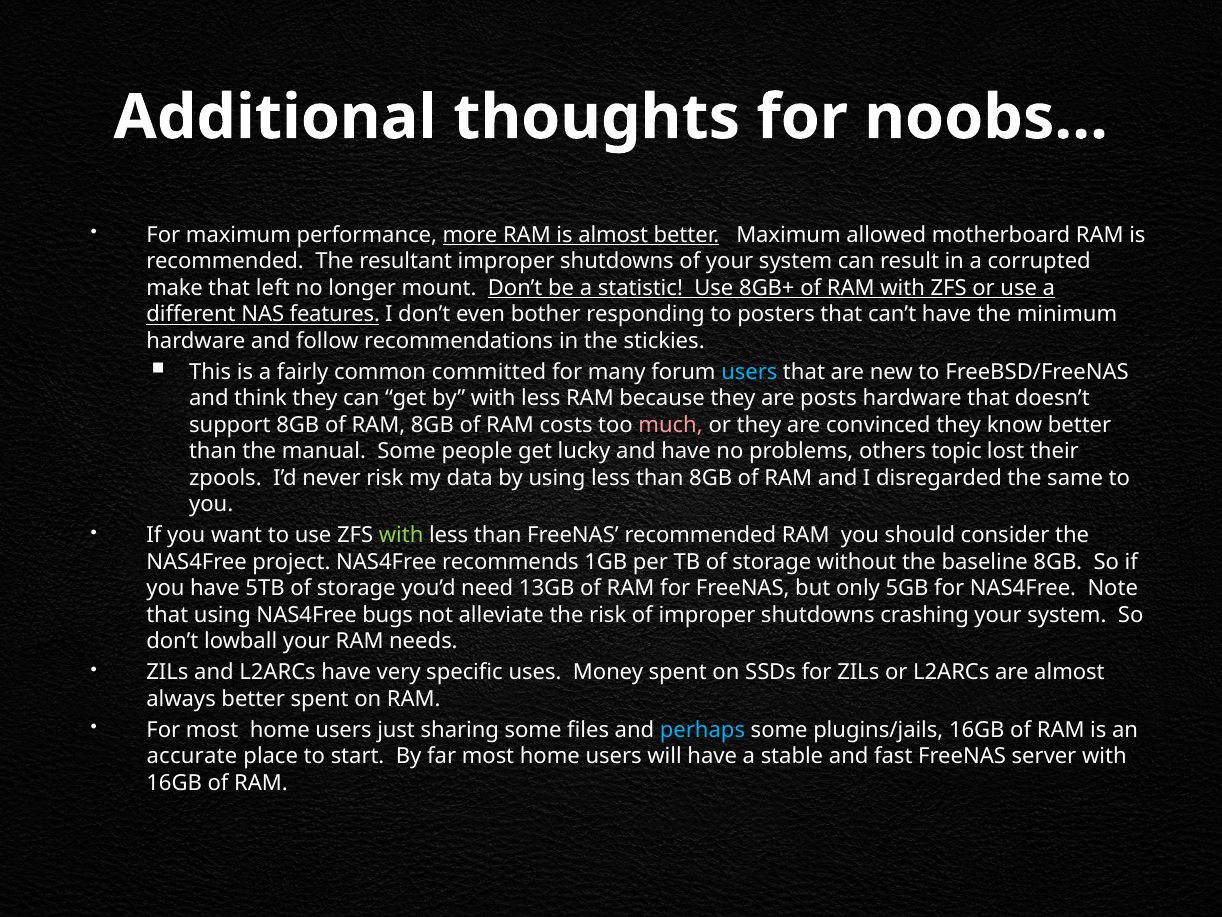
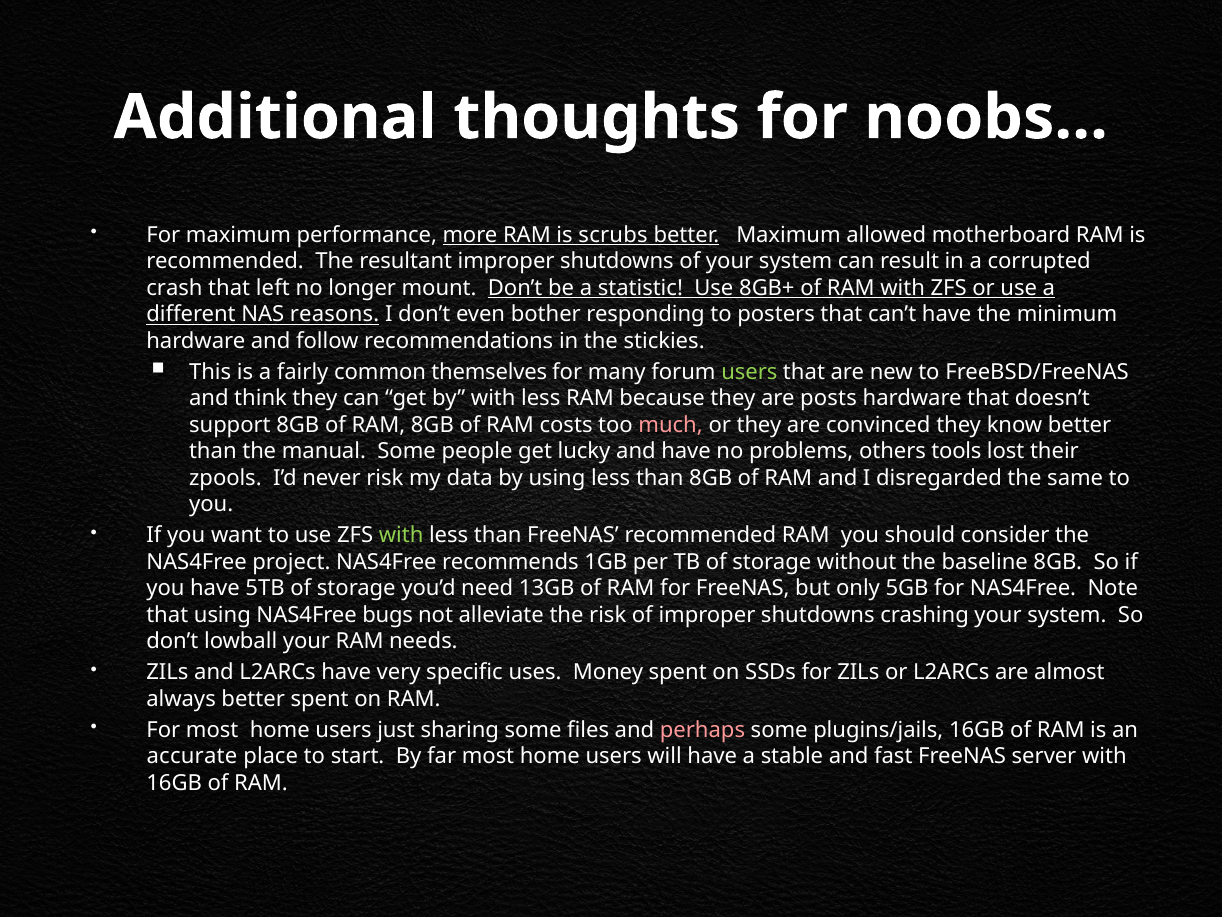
is almost: almost -> scrubs (613, 235)
make: make -> crash (174, 288)
features: features -> reasons (335, 314)
committed: committed -> themselves (489, 372)
users colour: light blue -> light green (749, 372)
topic: topic -> tools (956, 451)
perhaps colour: light blue -> pink (702, 730)
